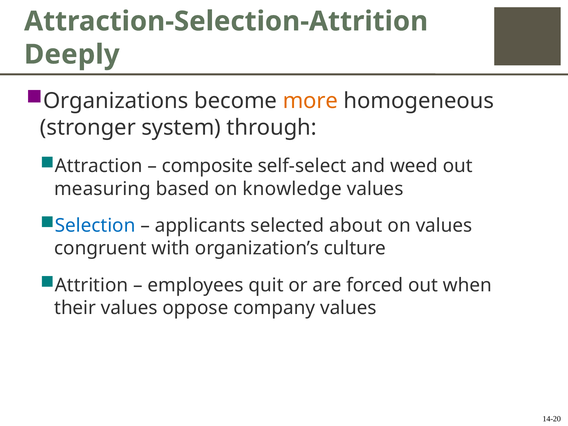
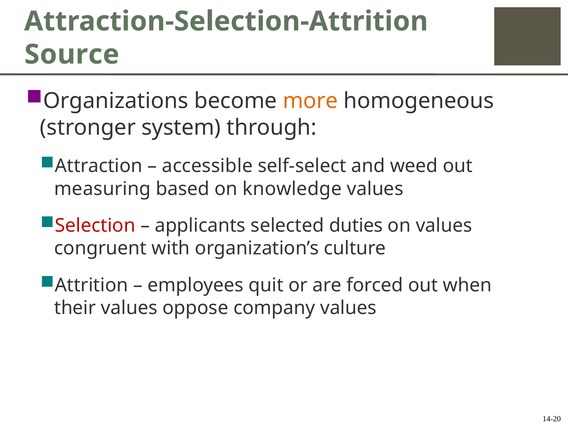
Deeply: Deeply -> Source (72, 54)
composite: composite -> accessible (207, 166)
Selection colour: blue -> red (95, 226)
about: about -> duties (356, 226)
